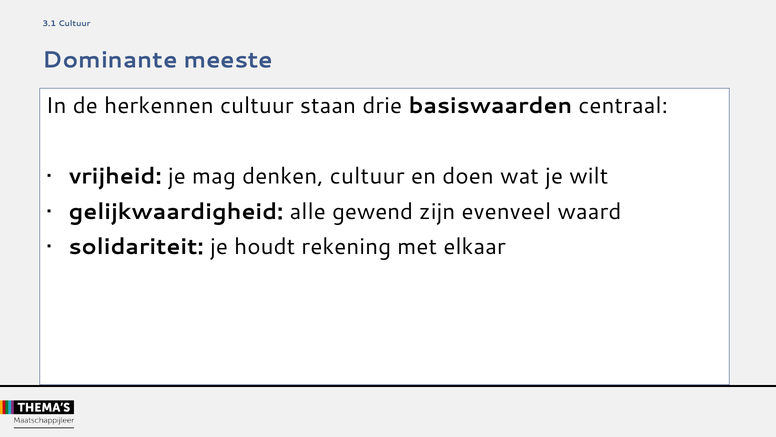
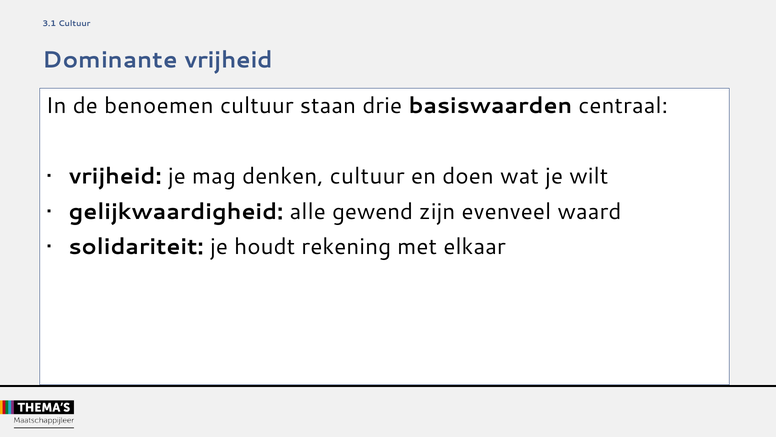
Dominante meeste: meeste -> vrijheid (228, 60)
herkennen: herkennen -> benoemen (159, 106)
